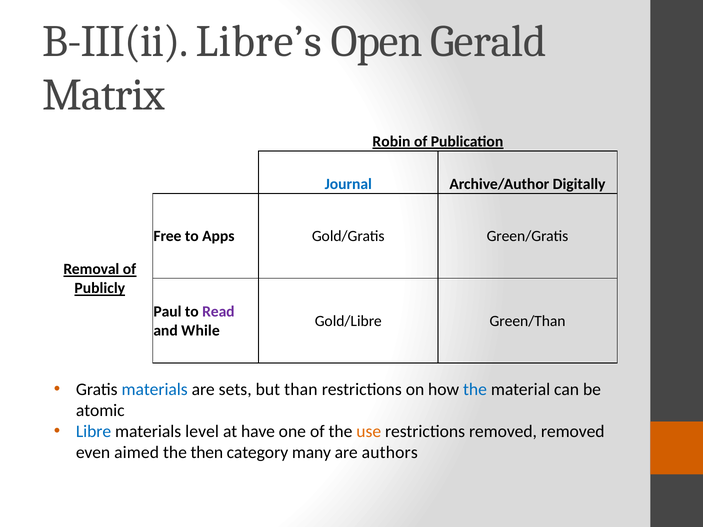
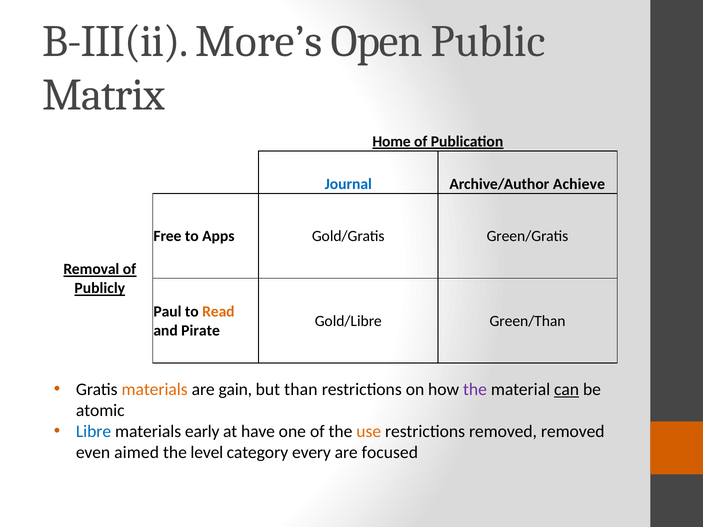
Libre’s: Libre’s -> More’s (259, 41)
Gerald: Gerald -> Public (488, 41)
Robin: Robin -> Home (392, 142)
Digitally: Digitally -> Achieve (579, 184)
Read colour: purple -> orange (218, 312)
While: While -> Pirate (201, 331)
materials colour: blue -> orange (155, 390)
sets: sets -> gain (235, 390)
the colour: blue -> purple (475, 390)
can underline: none -> present (567, 390)
level: level -> early (202, 432)
then: then -> level (207, 453)
many: many -> every (311, 453)
authors: authors -> focused (390, 453)
